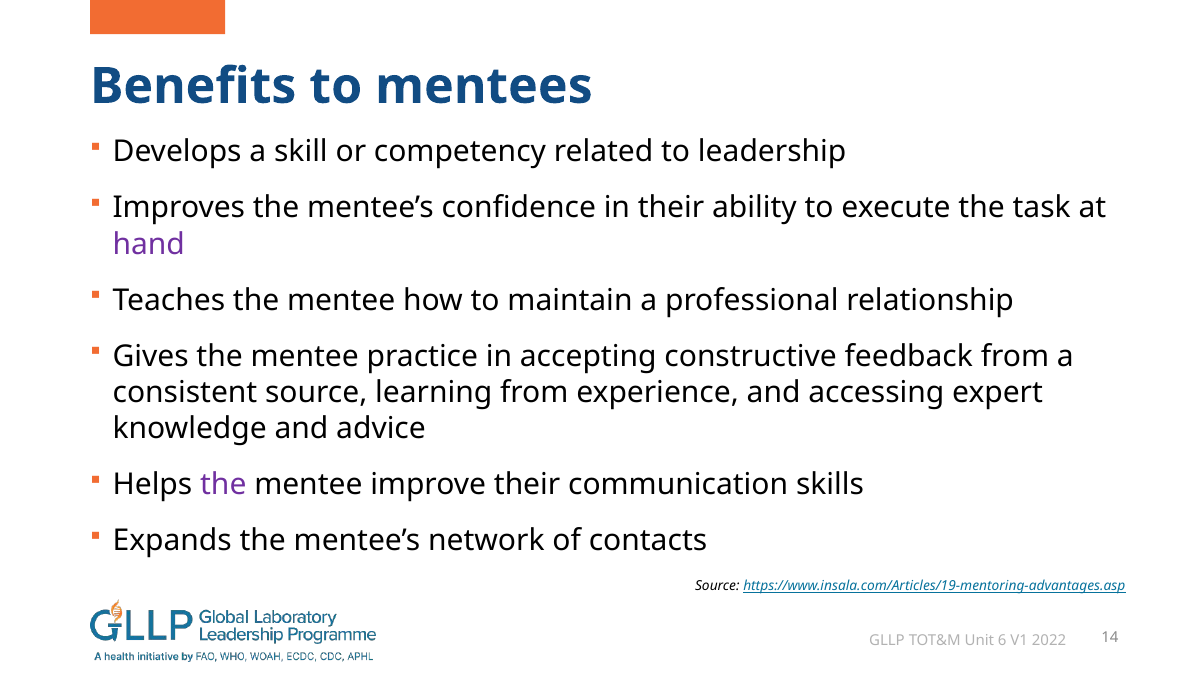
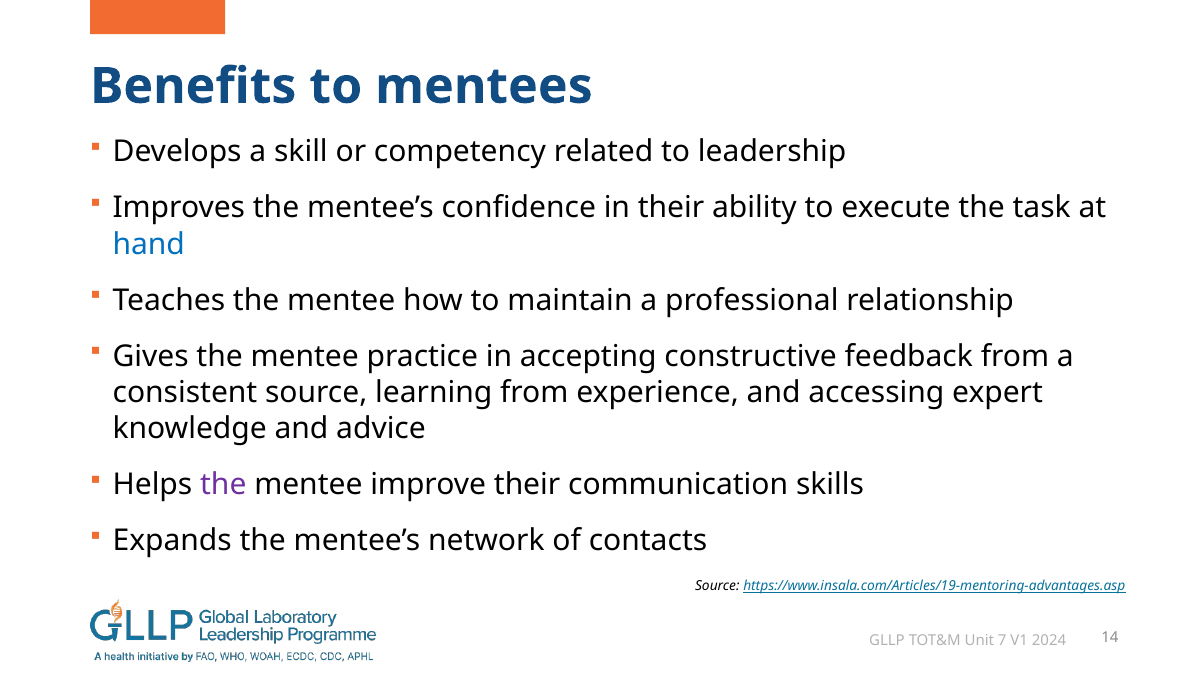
hand colour: purple -> blue (149, 244)
6: 6 -> 7 (1002, 640)
2022: 2022 -> 2024 (1049, 640)
